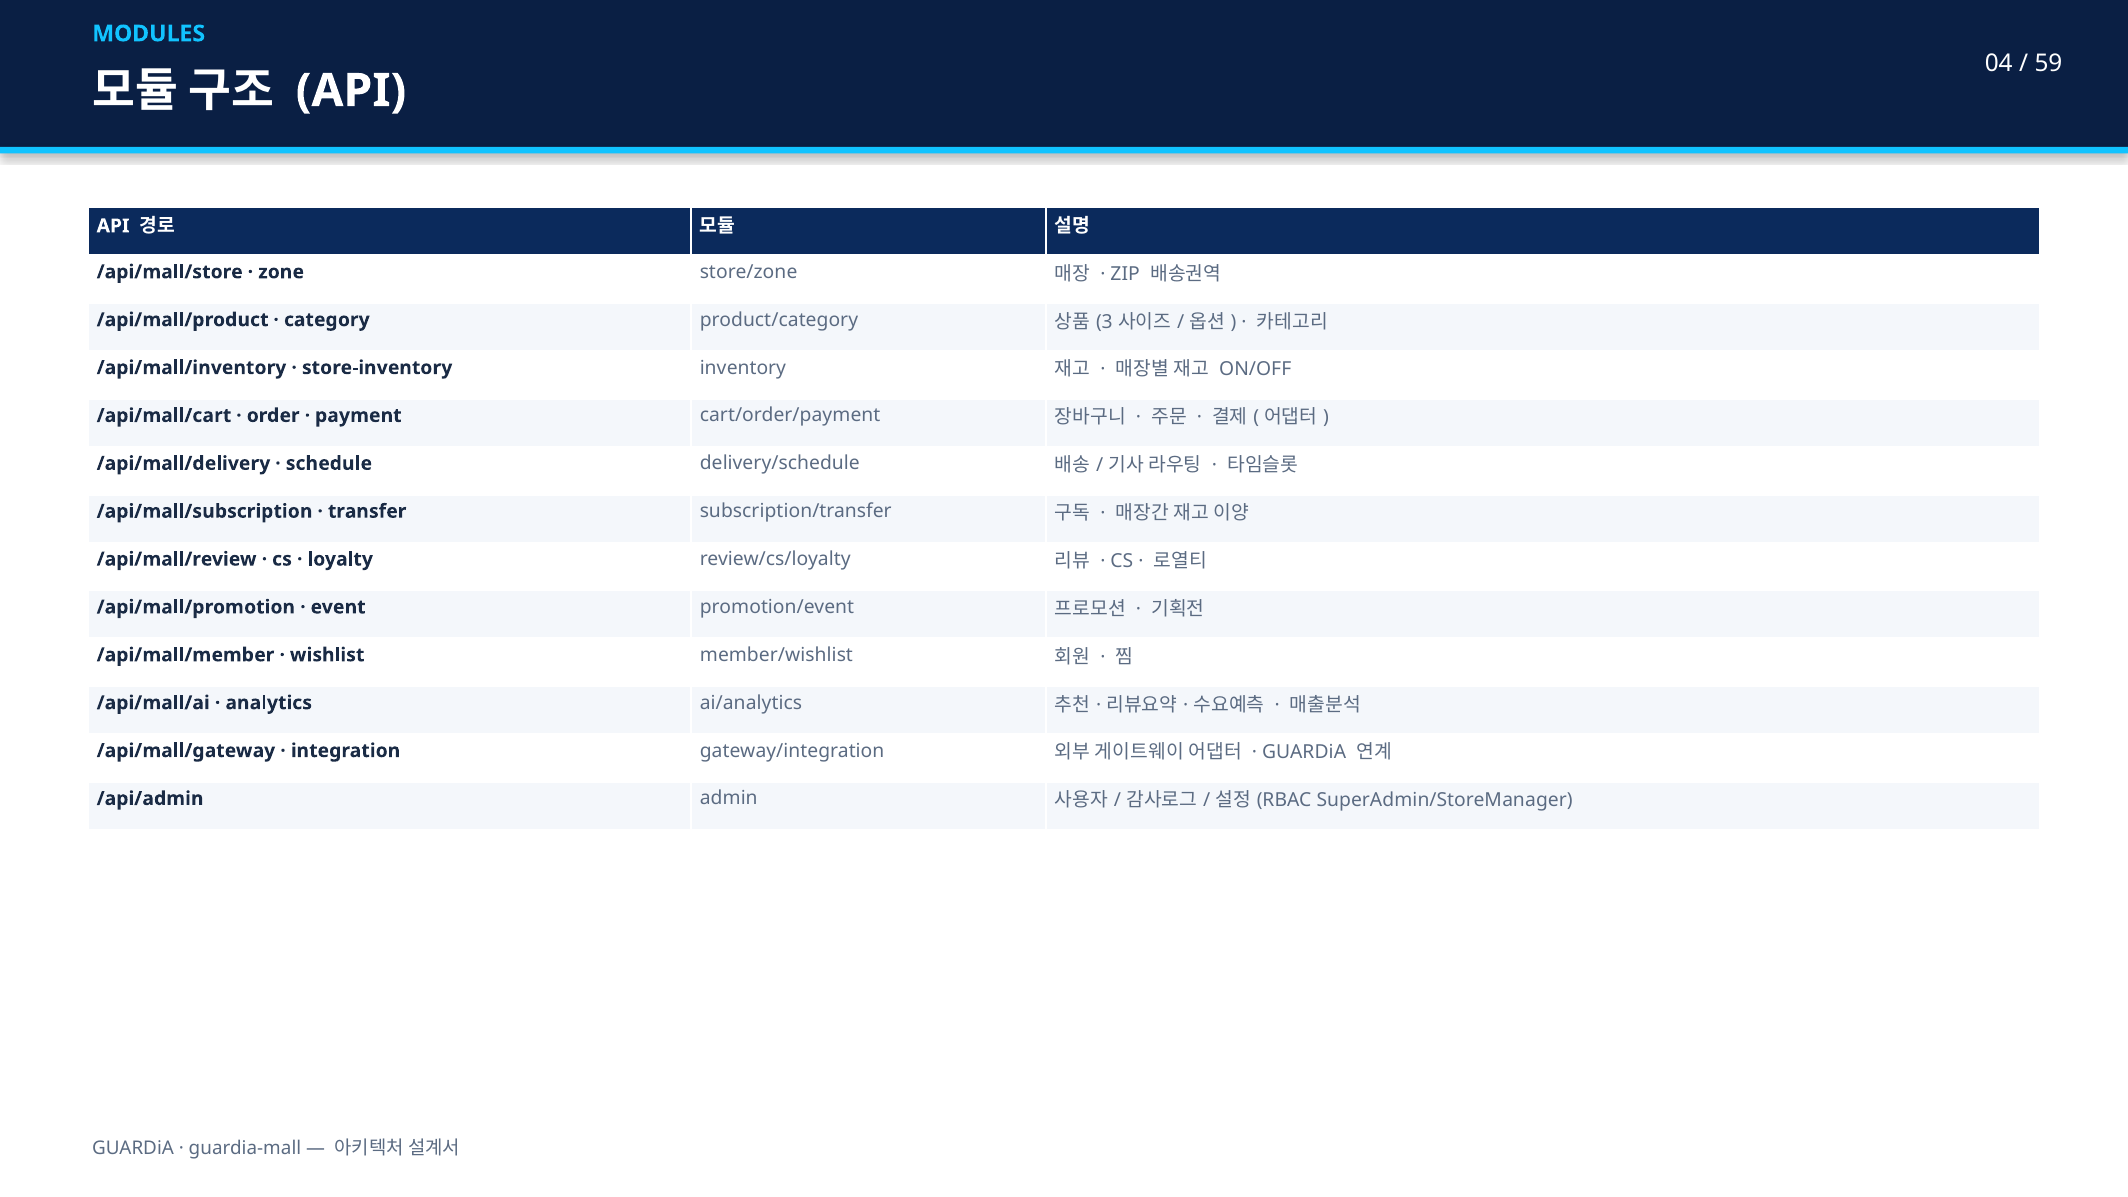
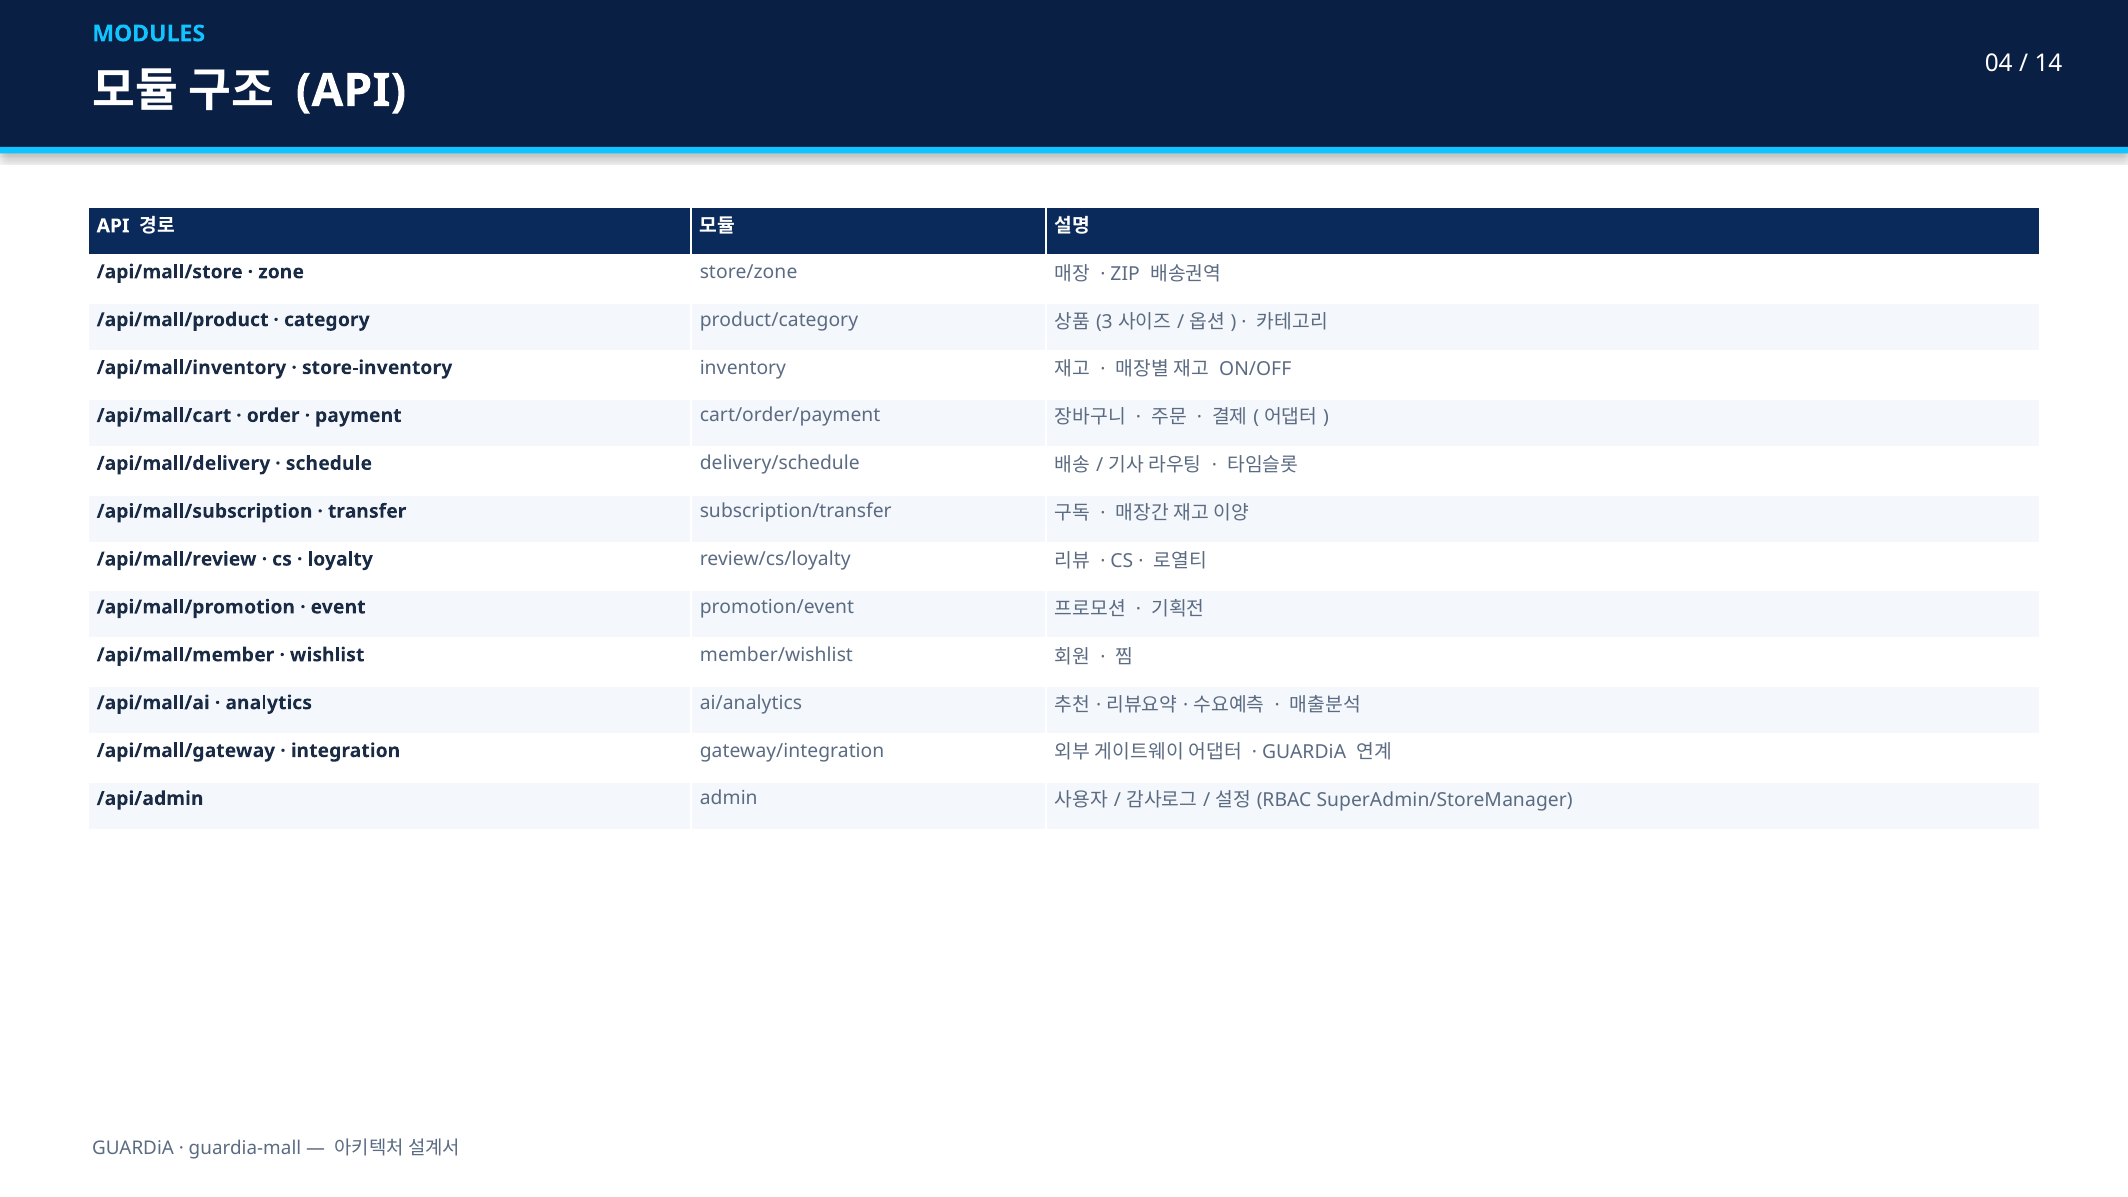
59: 59 -> 14 (2048, 63)
